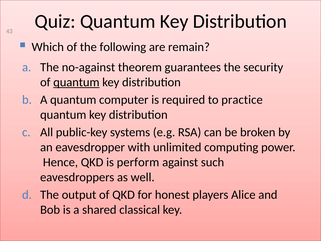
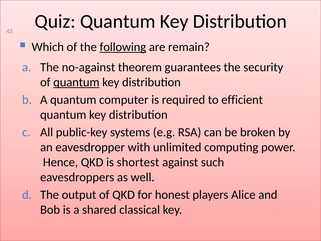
following underline: none -> present (123, 47)
practice: practice -> efficient (242, 100)
perform: perform -> shortest (138, 162)
